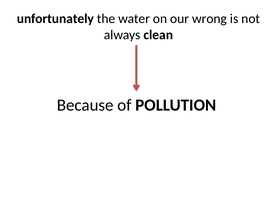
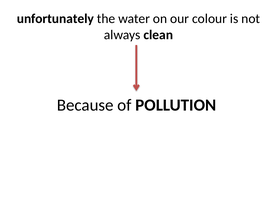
wrong: wrong -> colour (209, 19)
